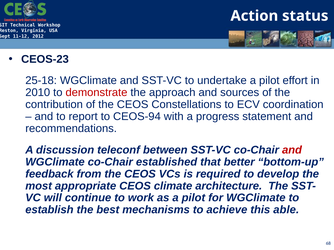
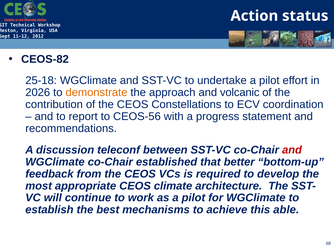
CEOS-23: CEOS-23 -> CEOS-82 (45, 59)
2010: 2010 -> 2026 (38, 93)
demonstrate colour: red -> orange (96, 93)
sources: sources -> volcanic (240, 93)
CEOS-94: CEOS-94 -> CEOS-56 (137, 117)
